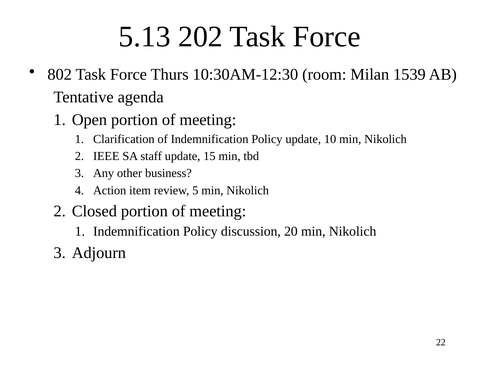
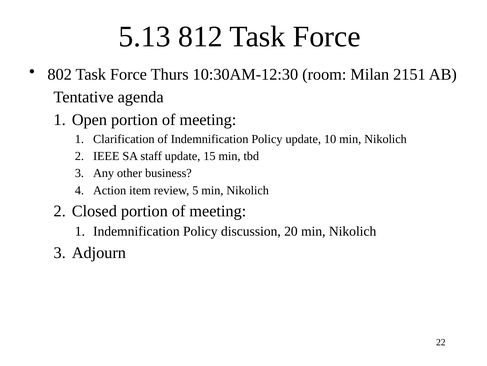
202: 202 -> 812 (200, 37)
1539: 1539 -> 2151 (409, 74)
